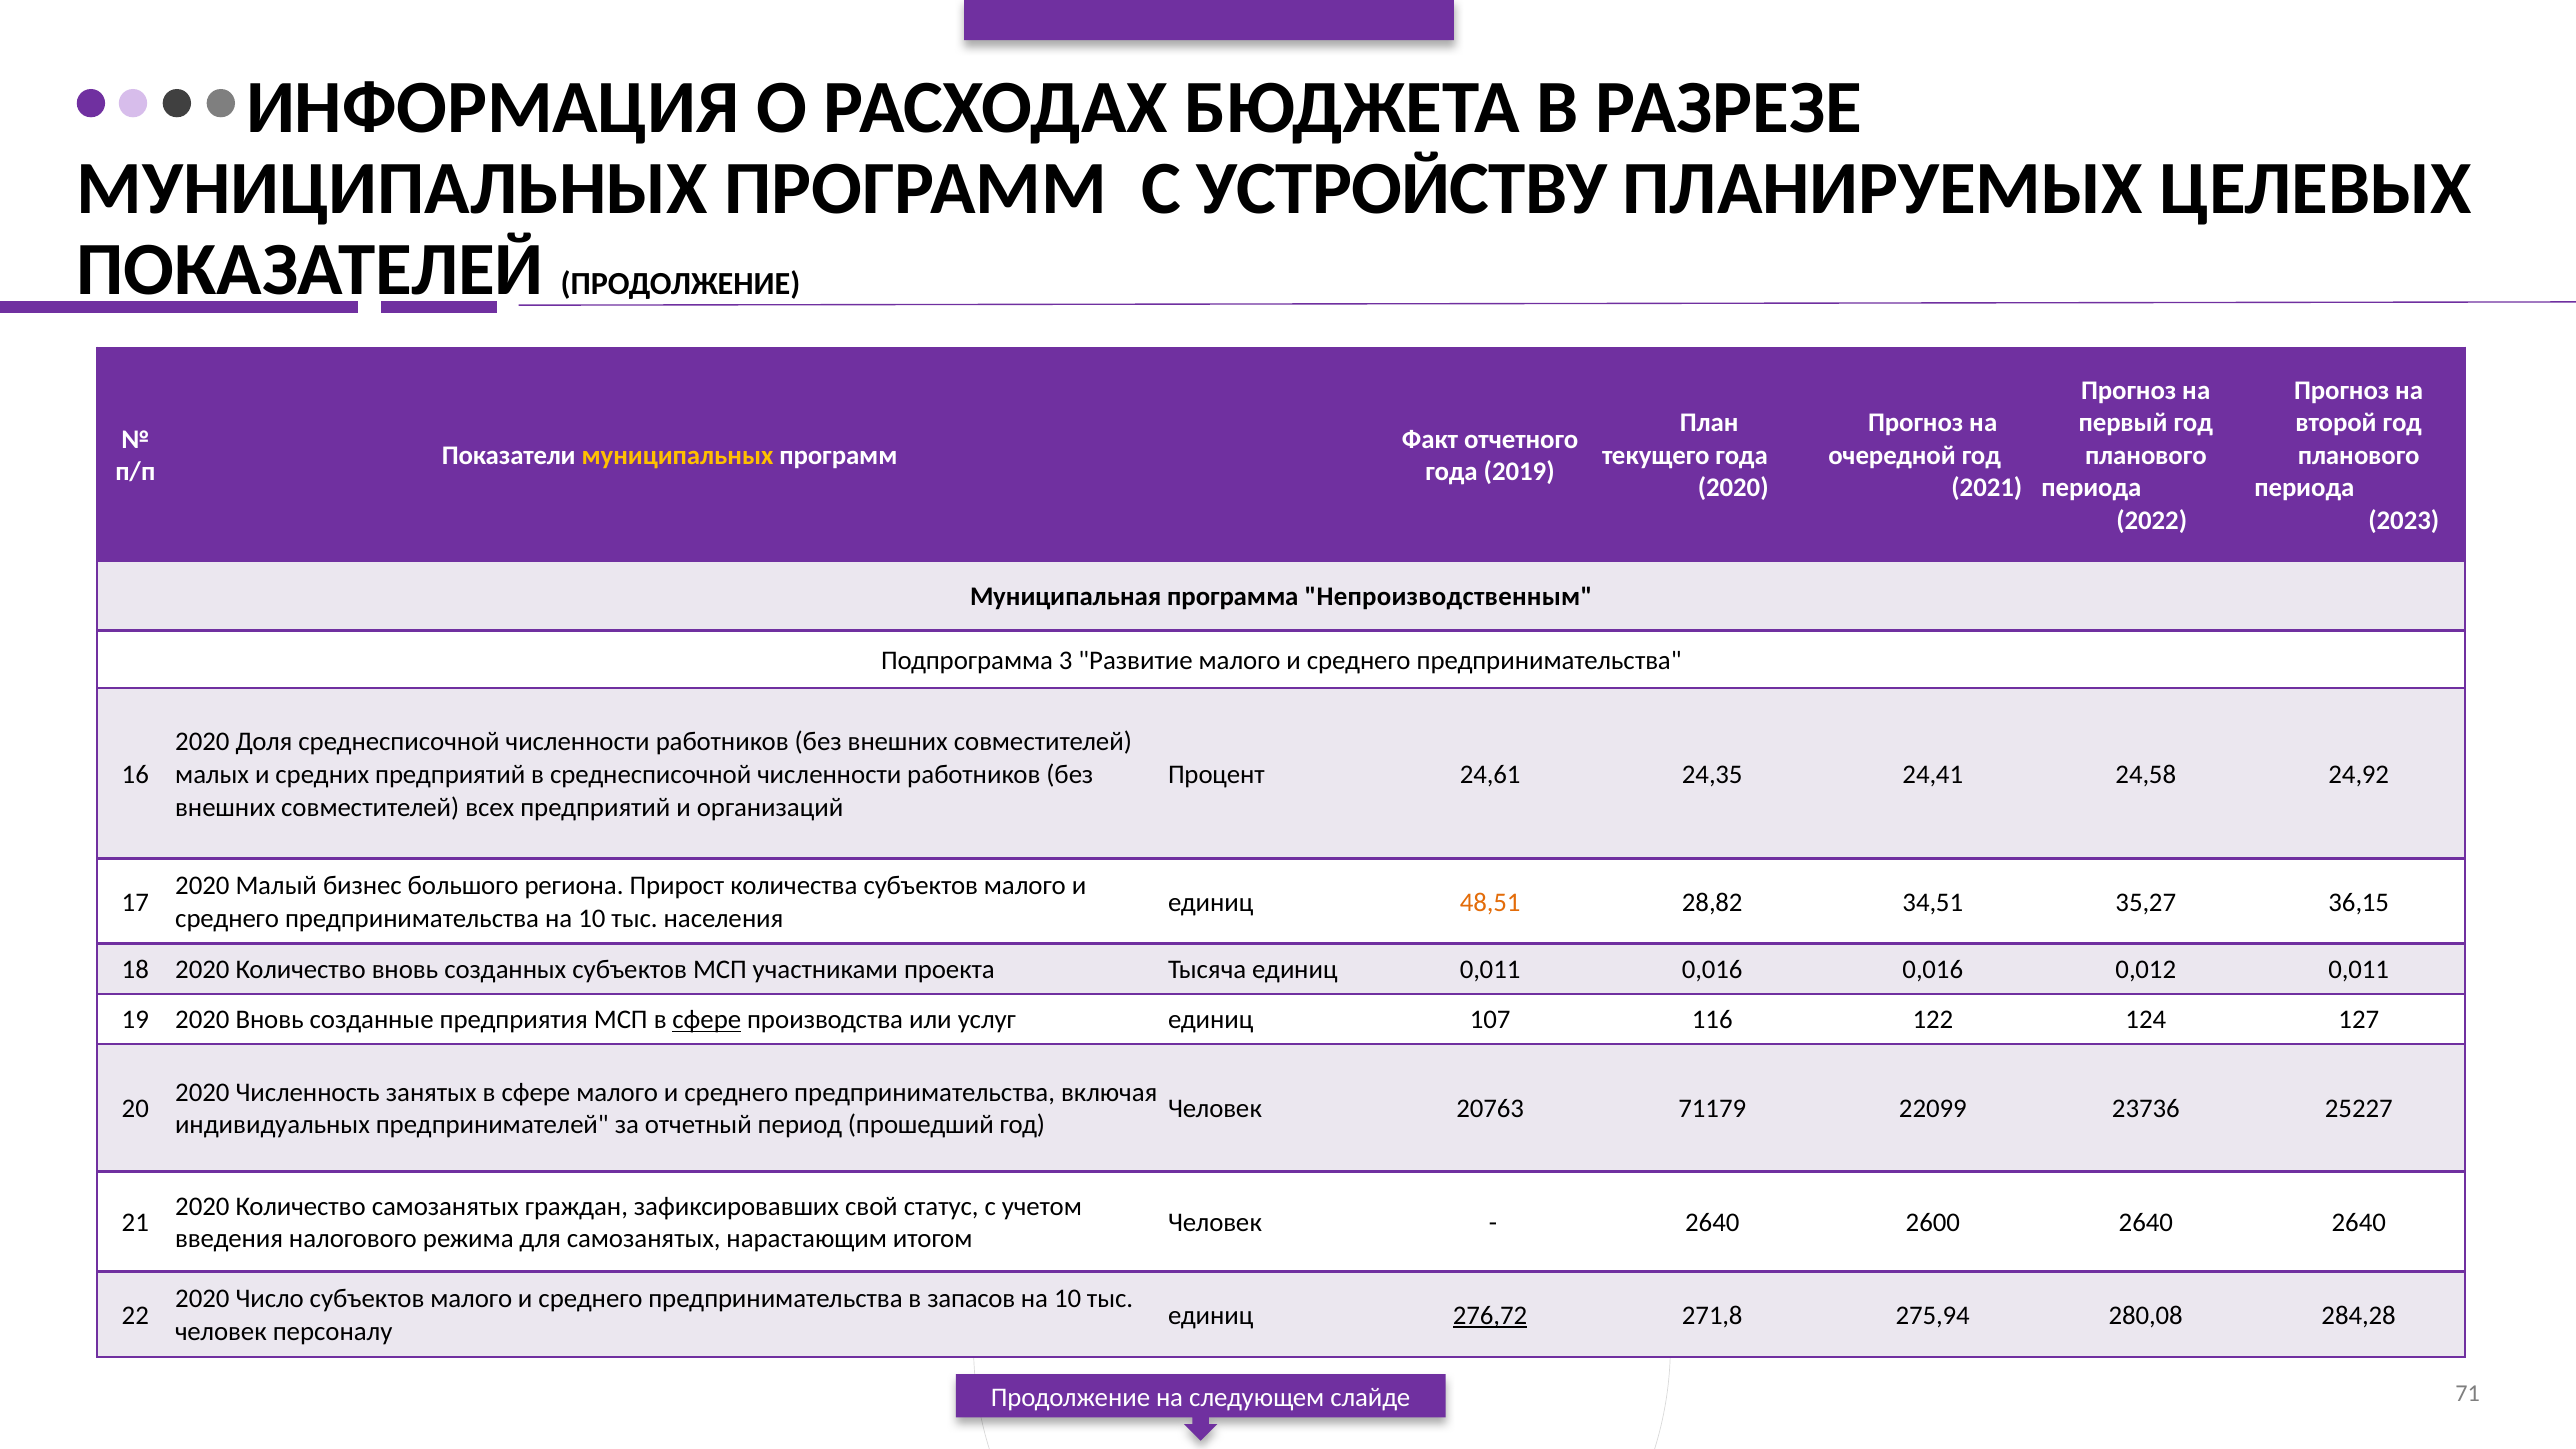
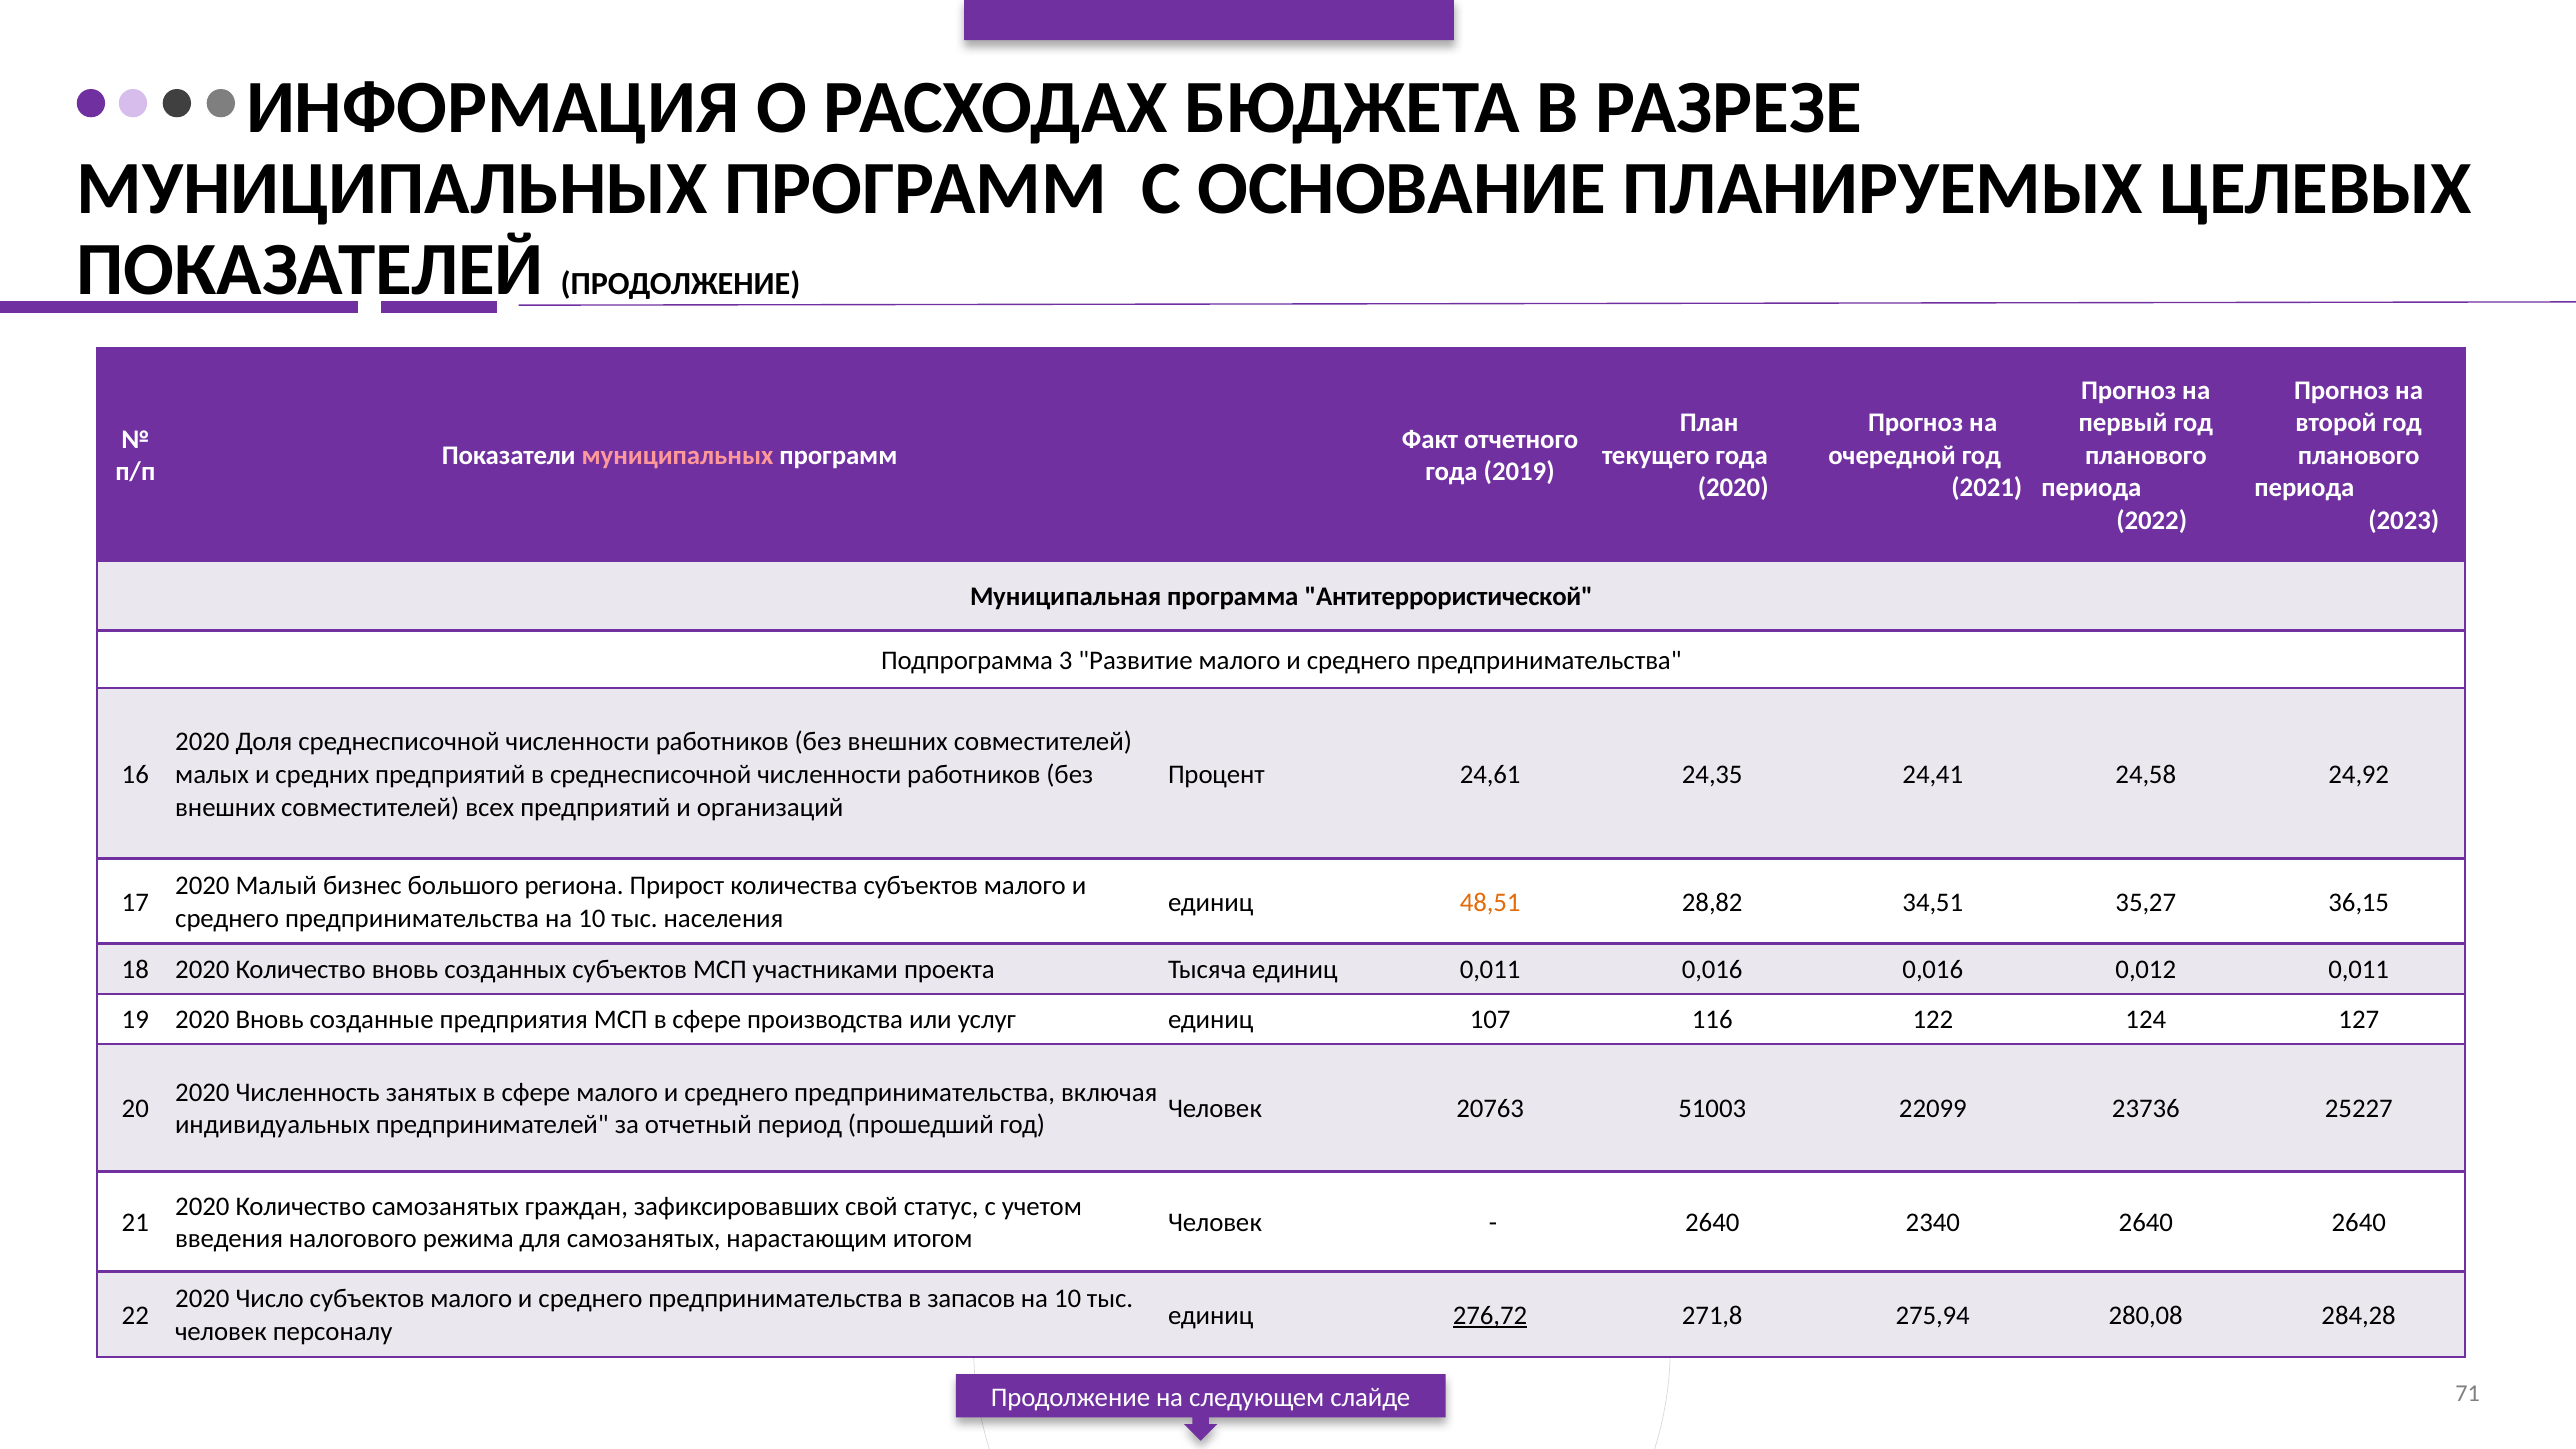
УСТРОЙСТВУ: УСТРОЙСТВУ -> ОСНОВАНИЕ (1402, 189)
муниципальных colour: yellow -> pink (677, 455)
Непроизводственным: Непроизводственным -> Антитеррористической (1449, 597)
сфере underline: present -> none (707, 1020)
71179: 71179 -> 51003 (1712, 1109)
2600: 2600 -> 2340 (1933, 1223)
